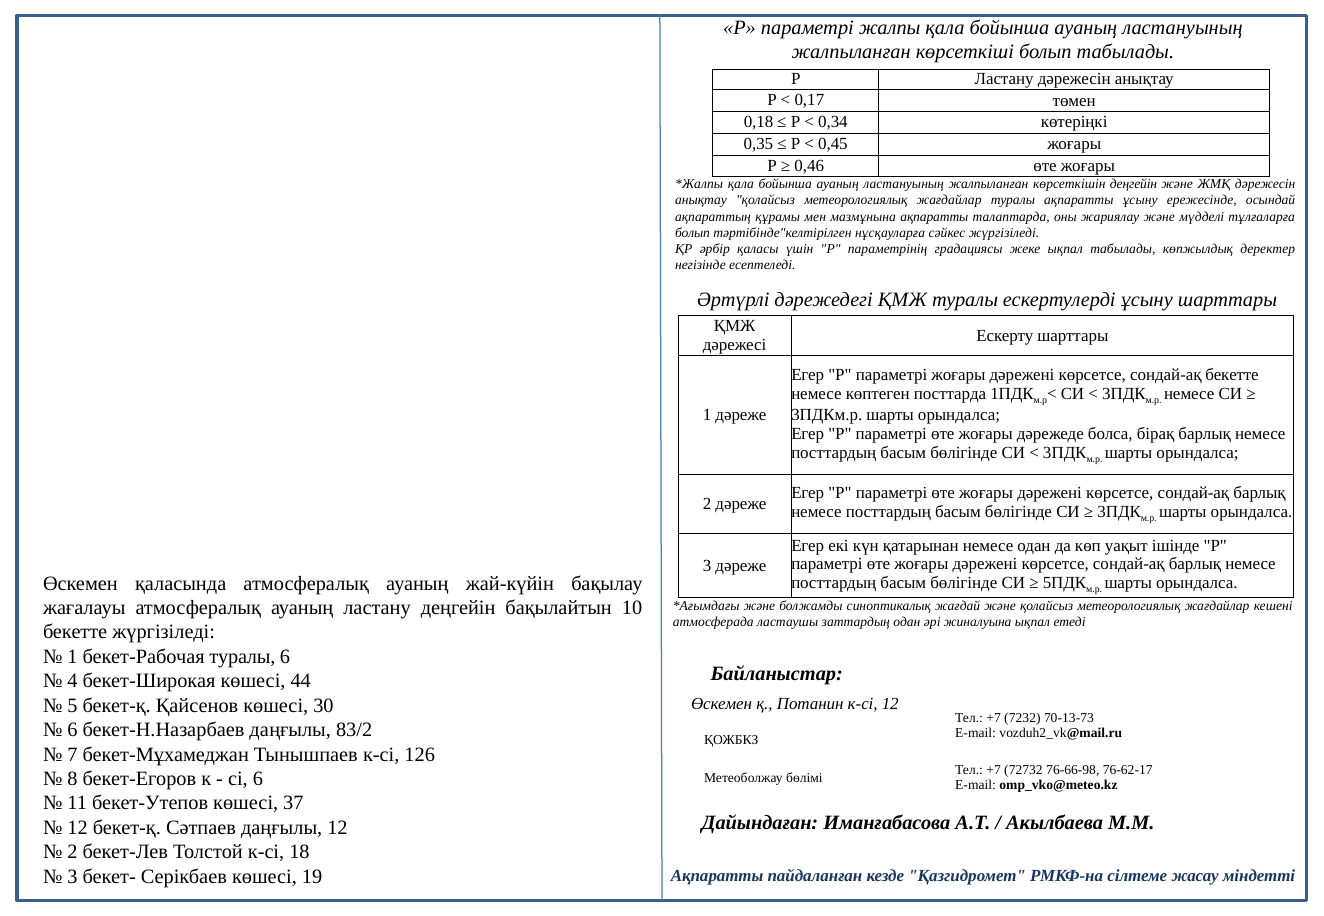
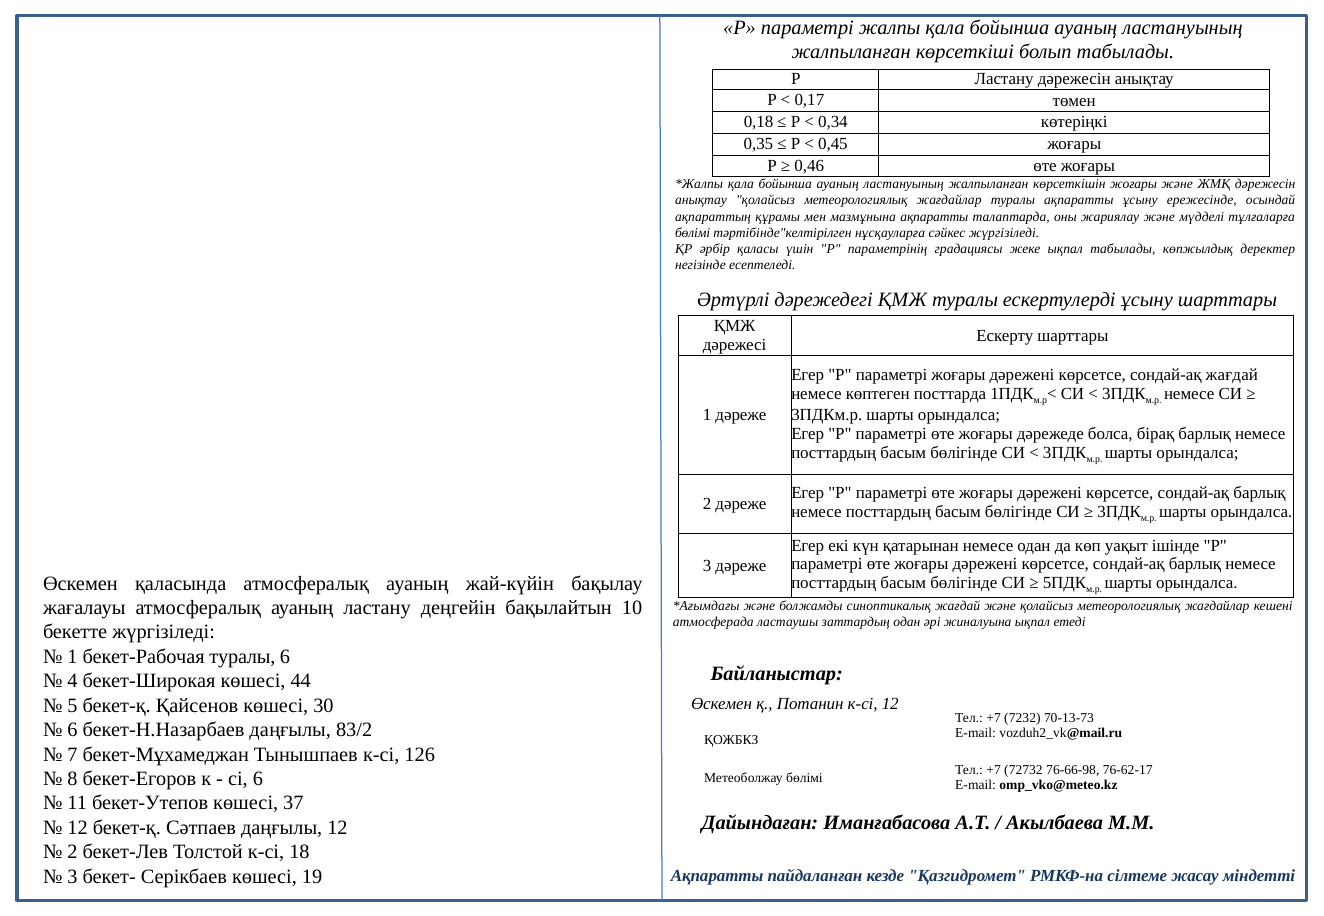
көрсеткішін деңгейін: деңгейін -> жоғары (1134, 184)
болып: болып -> бөлімі (693, 233)
сондай-ақ бекетте: бекетте -> жағдай (1232, 375)
